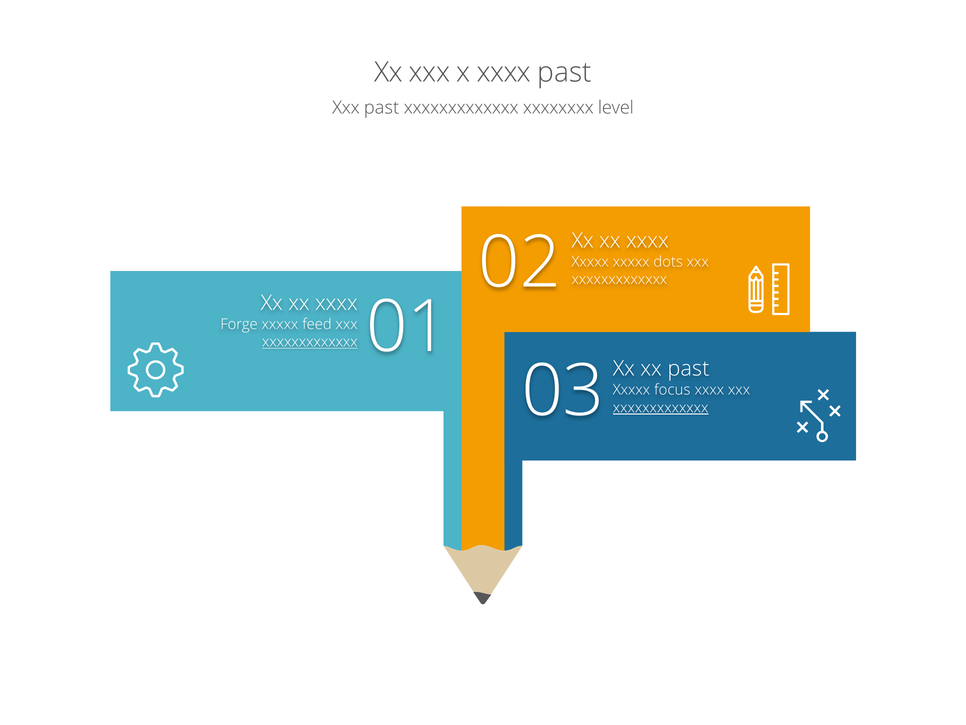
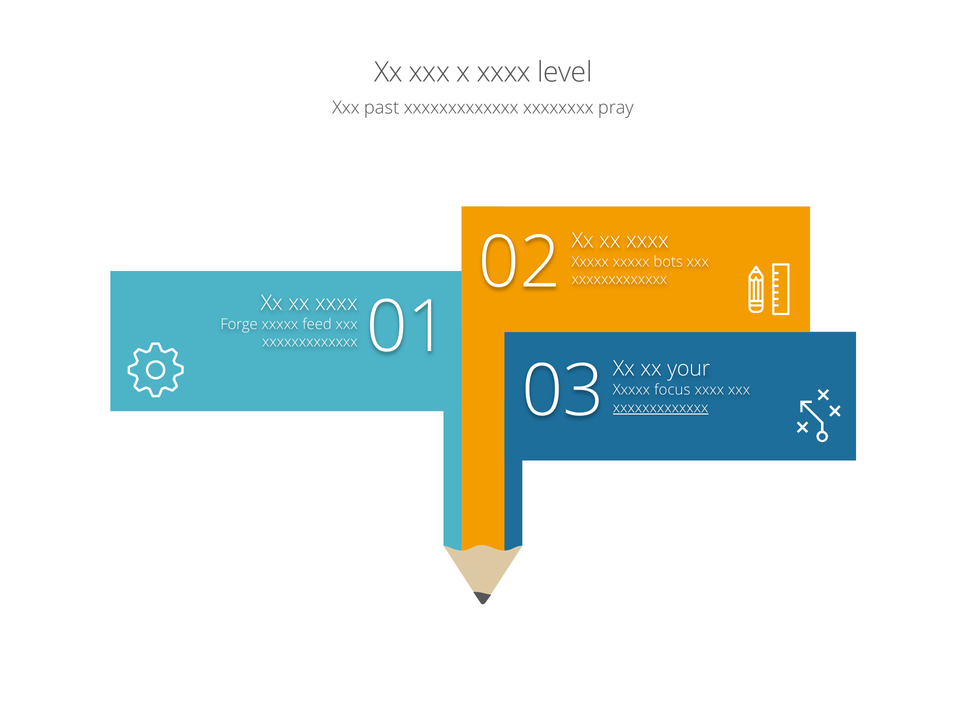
xxxx past: past -> level (565, 72)
level: level -> pray (616, 108)
dots: dots -> bots (668, 262)
xxxxxxxxxxxxx underline: present -> none (310, 342)
xx past: past -> your (689, 369)
